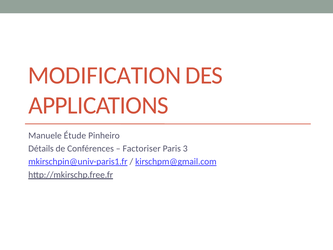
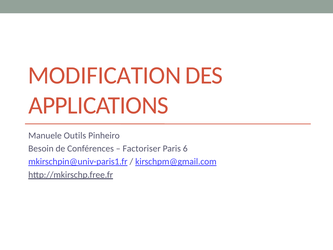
Étude: Étude -> Outils (75, 136)
Détails: Détails -> Besoin (41, 148)
3: 3 -> 6 (185, 148)
